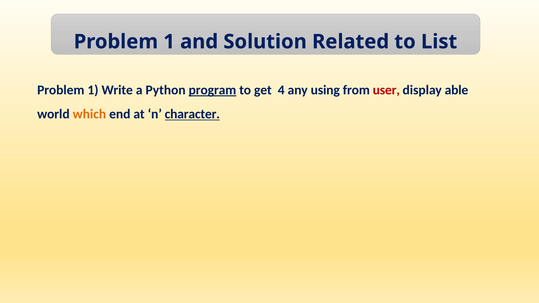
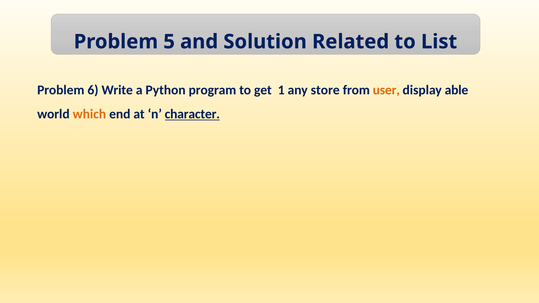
1: 1 -> 5 (169, 42)
1: 1 -> 6 (93, 90)
program underline: present -> none (212, 90)
4: 4 -> 1 (281, 90)
using: using -> store (325, 90)
user colour: red -> orange (386, 90)
